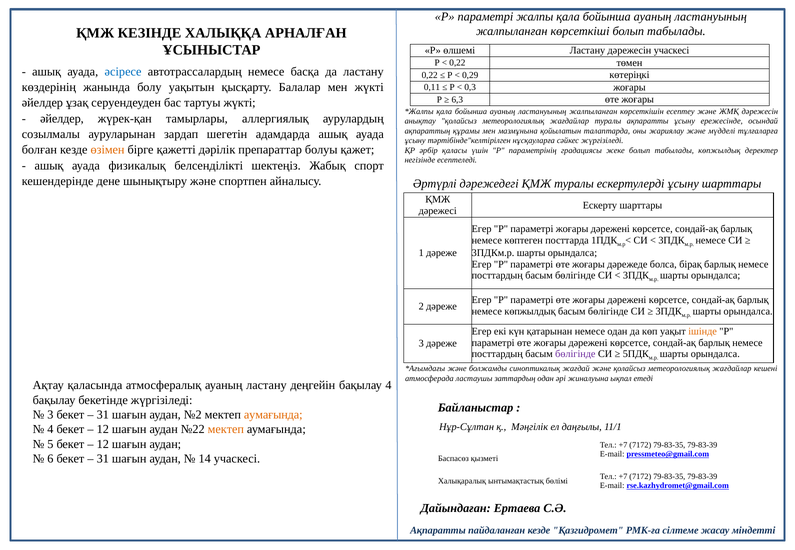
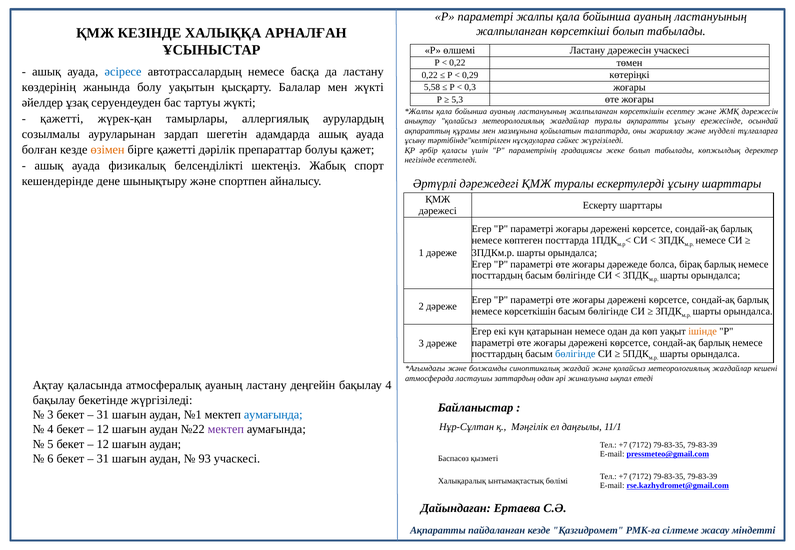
0,11: 0,11 -> 5,58 (432, 87)
6,3: 6,3 -> 5,3 (457, 100)
әйелдер: әйелдер -> қажетті (62, 119)
немесе көпжылдық: көпжылдық -> көрсеткішін (530, 312)
бөлігінде colour: purple -> blue (575, 354)
№2: №2 -> №1 (193, 415)
аумағында colour: orange -> blue (273, 415)
мектеп colour: orange -> purple (226, 430)
14: 14 -> 93 (205, 459)
